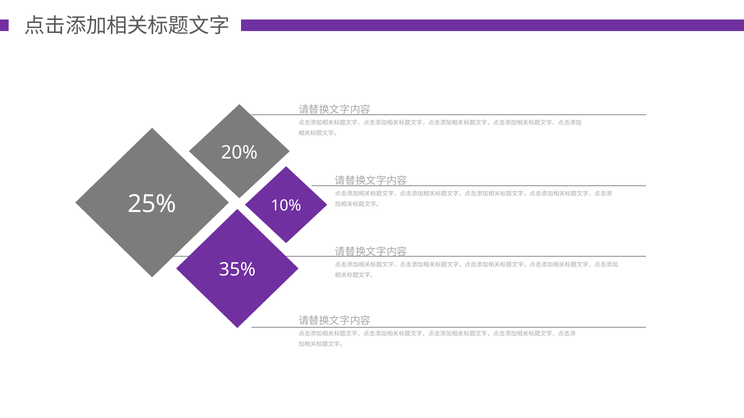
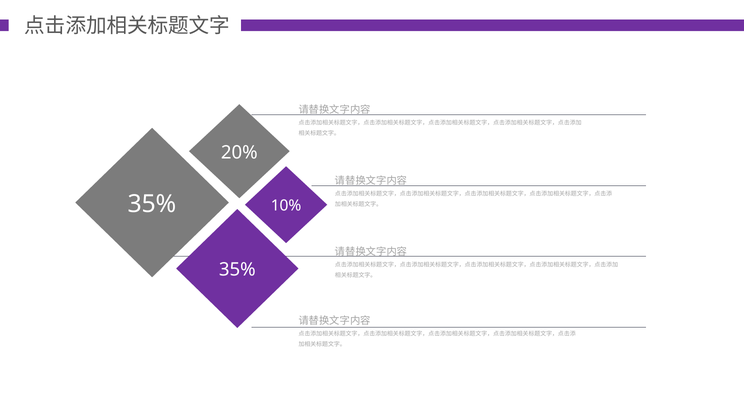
25%: 25% -> 35% (152, 204)
